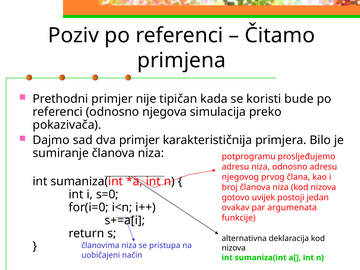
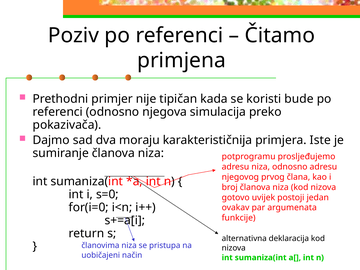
dva primjer: primjer -> moraju (139, 140)
Bilo: Bilo -> Iste (320, 140)
